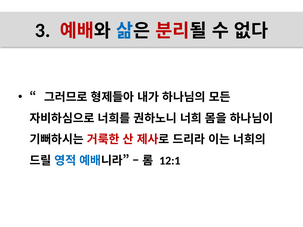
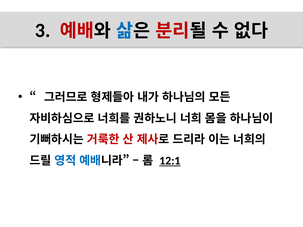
12:1 underline: none -> present (170, 161)
